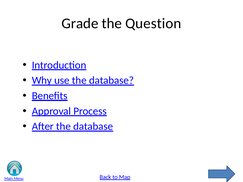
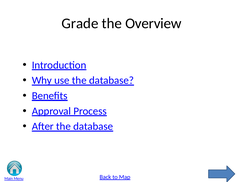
Question: Question -> Overview (153, 24)
